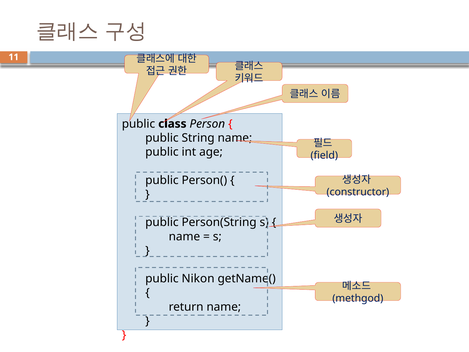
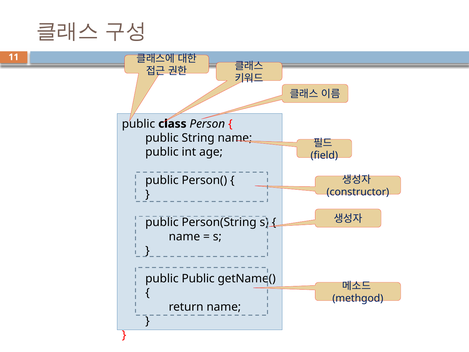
public Nikon: Nikon -> Public (198, 279)
